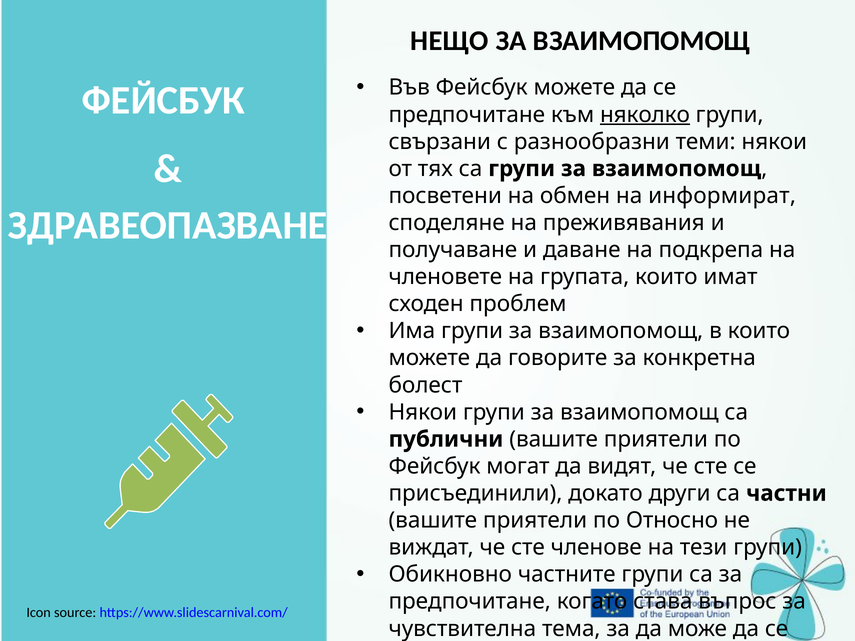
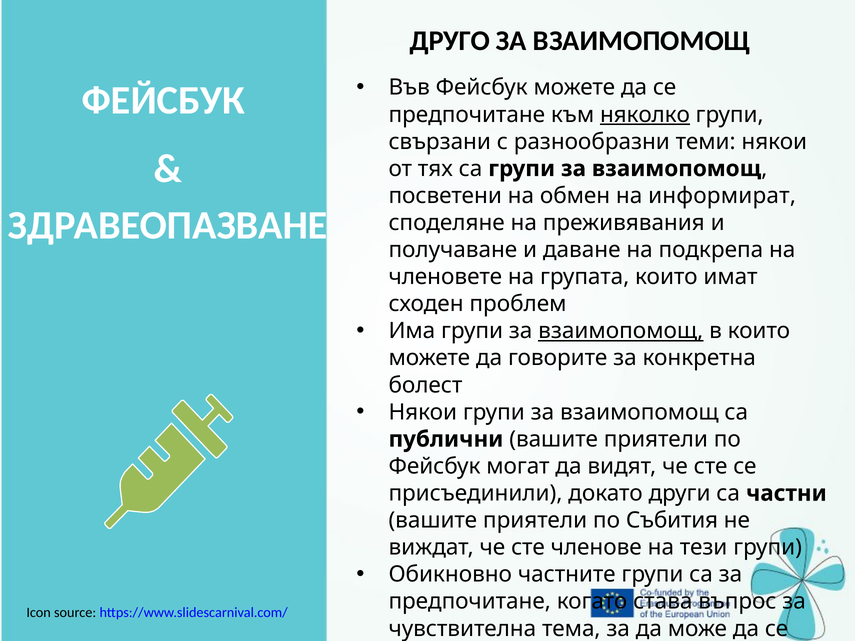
НЕЩО: НЕЩО -> ДРУГО (450, 41)
взаимопомощ underline: none -> present (621, 331)
Относно: Относно -> Събития (672, 521)
